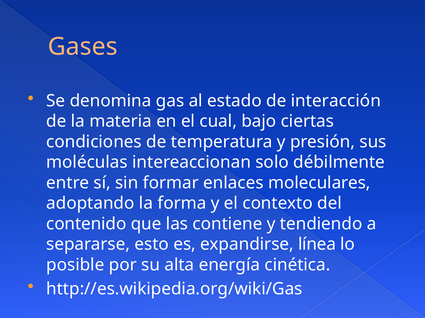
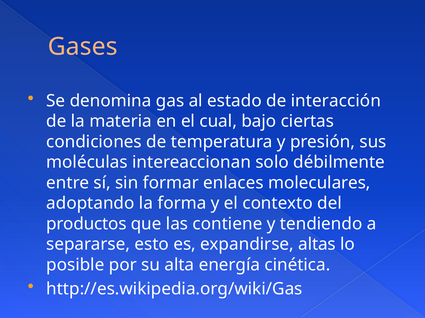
contenido: contenido -> productos (86, 224)
línea: línea -> altas (317, 245)
